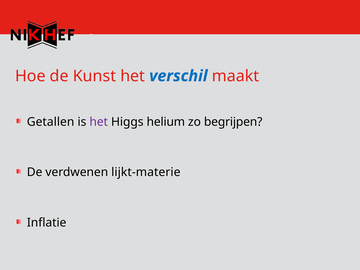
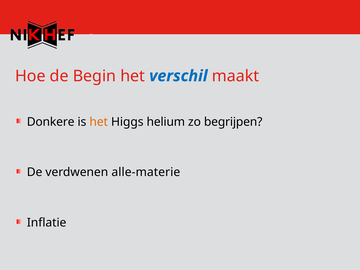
Kunst: Kunst -> Begin (94, 76)
Getallen: Getallen -> Donkere (51, 122)
het colour: purple -> orange (99, 122)
lijkt-materie: lijkt-materie -> alle-materie (146, 172)
